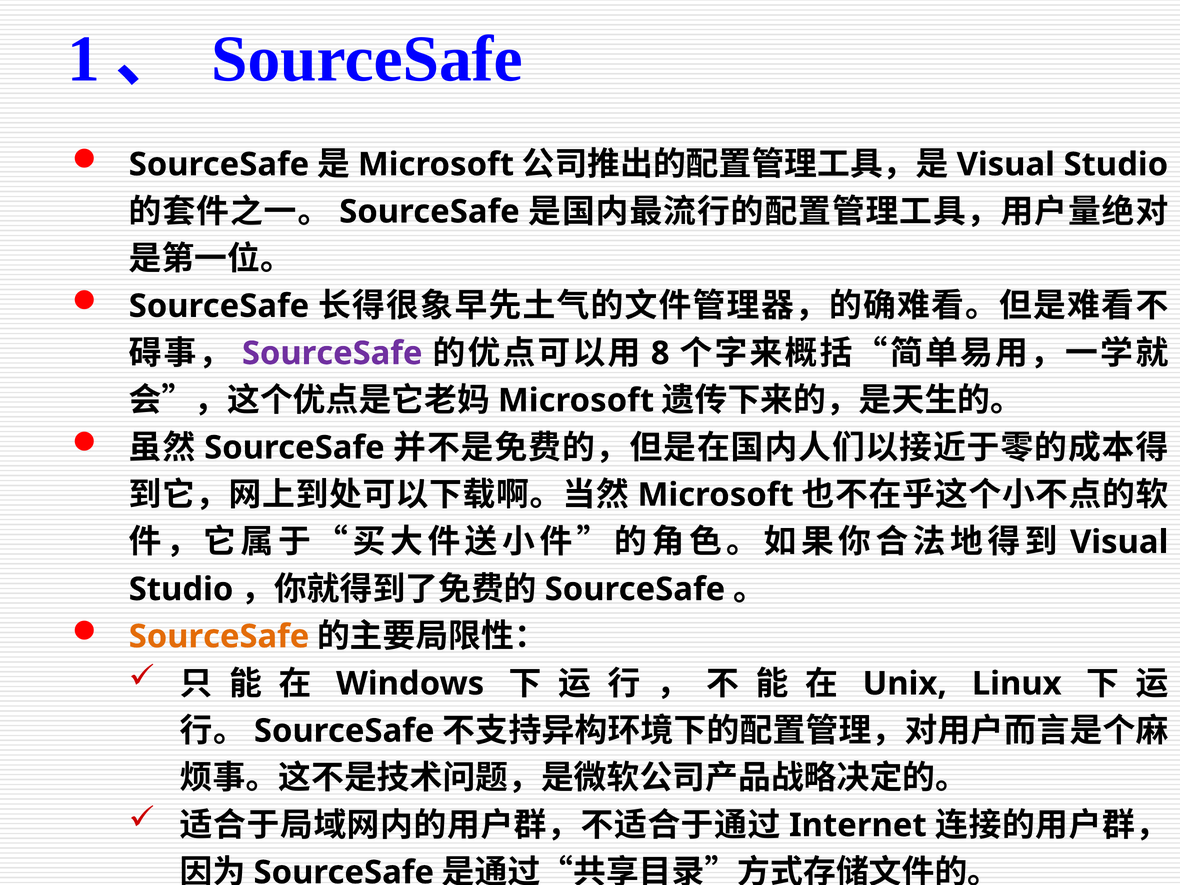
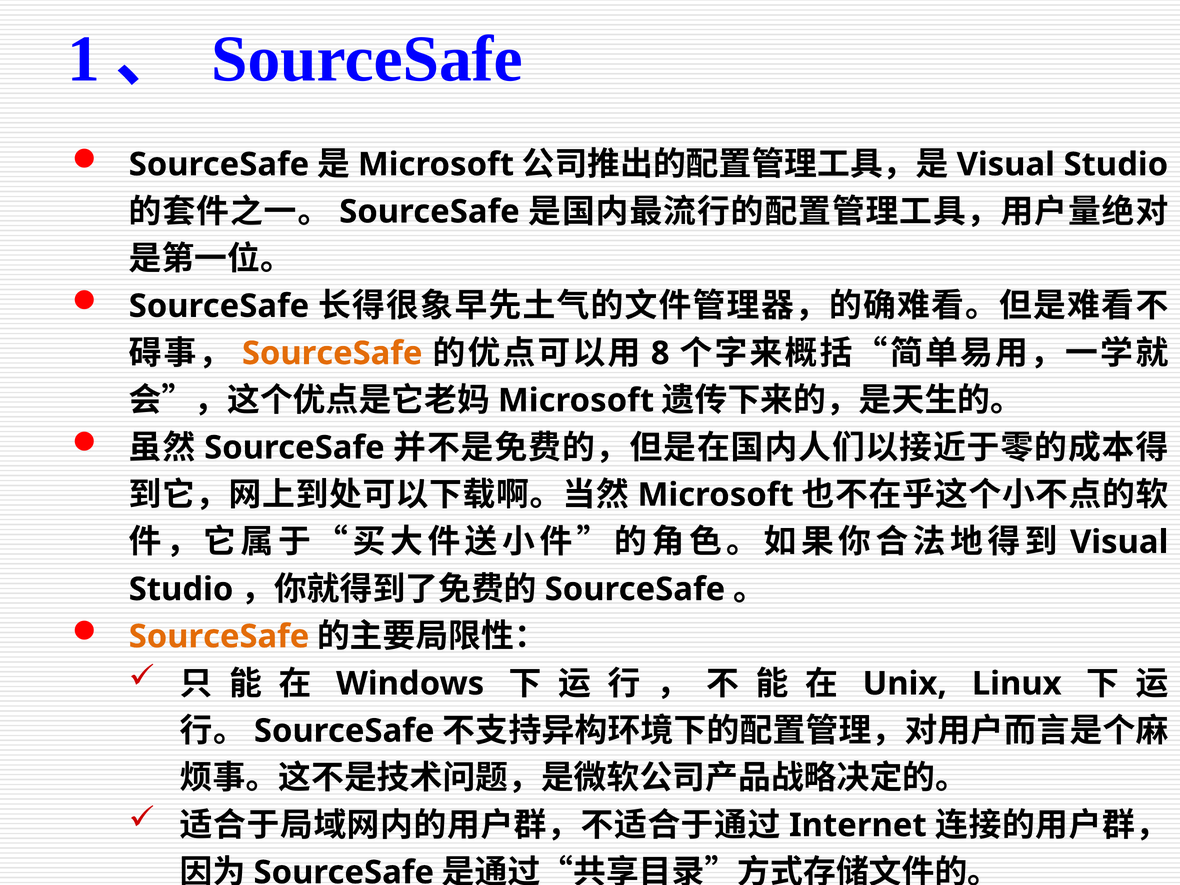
SourceSafe colour: purple -> orange (332, 353)
